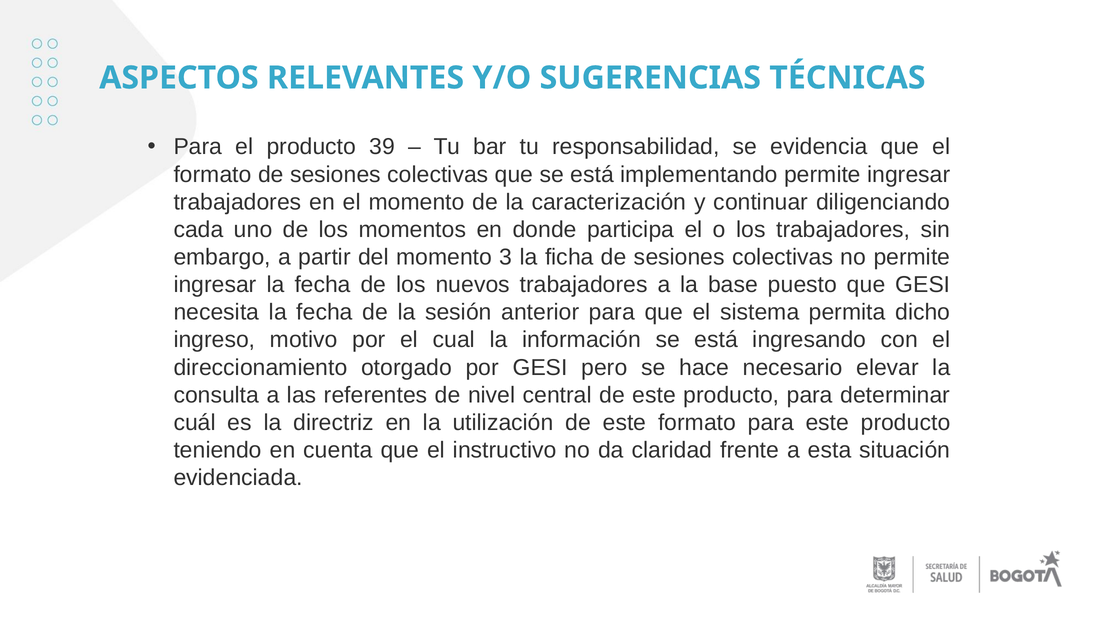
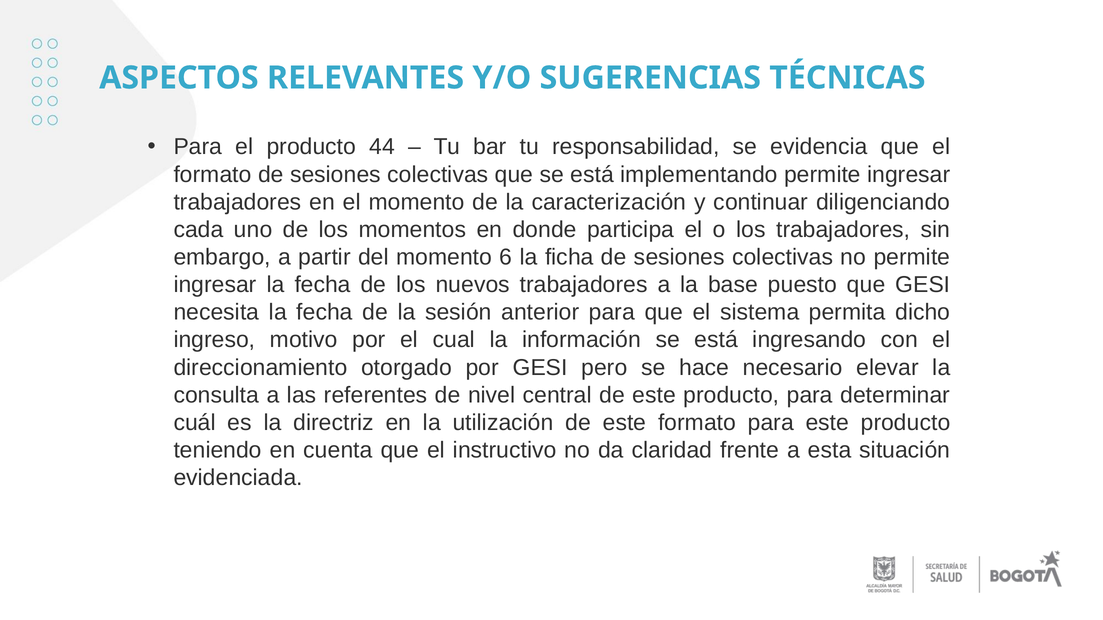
39: 39 -> 44 (382, 147)
3: 3 -> 6 (506, 257)
